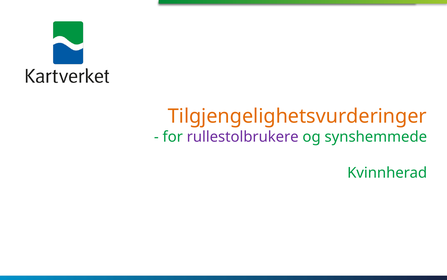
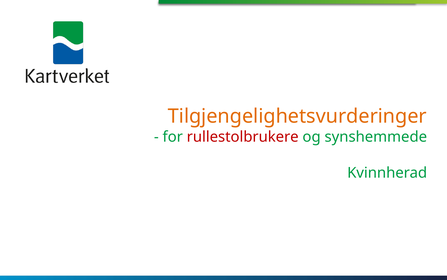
rullestolbrukere colour: purple -> red (243, 137)
